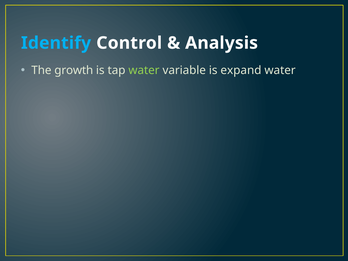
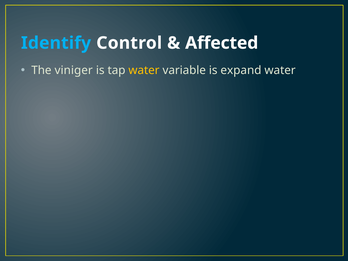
Analysis: Analysis -> Affected (222, 43)
growth: growth -> viniger (74, 70)
water colour: light green -> yellow (144, 70)
